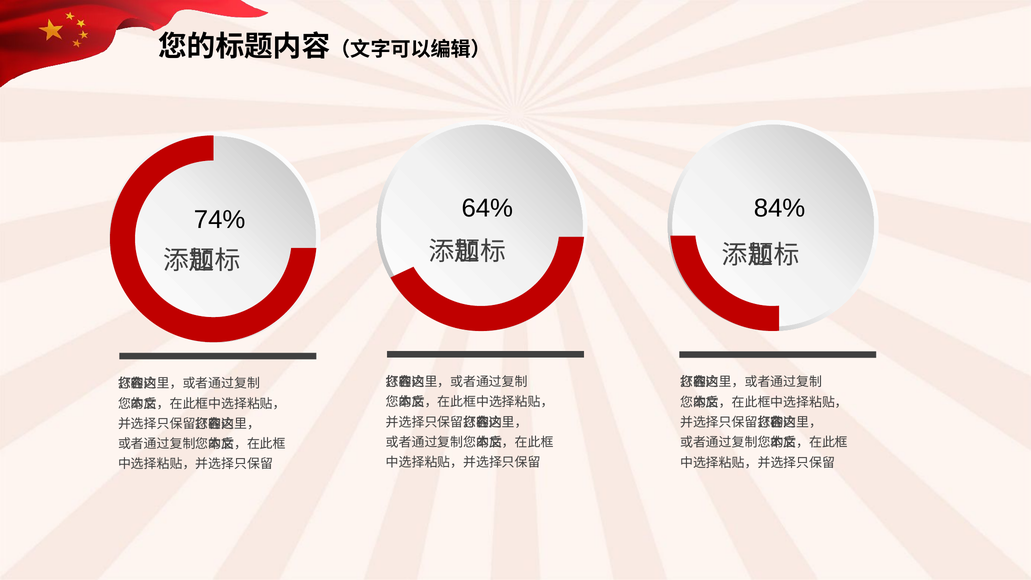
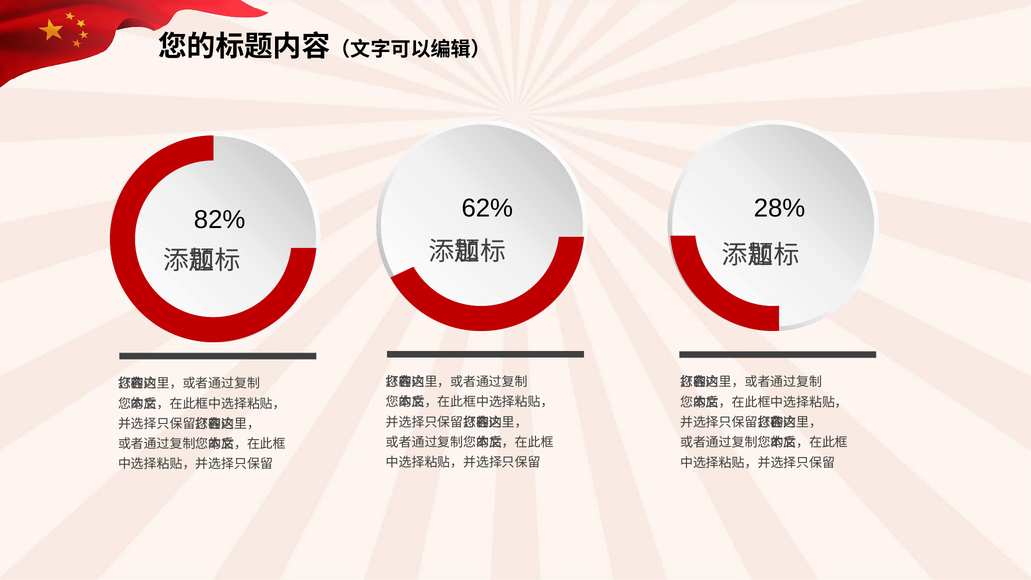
64%: 64% -> 62% (487, 208)
84%: 84% -> 28% (780, 208)
74%: 74% -> 82% (220, 220)
